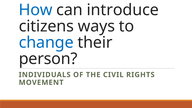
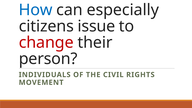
introduce: introduce -> especially (123, 10)
ways: ways -> issue (96, 26)
change colour: blue -> red (46, 43)
